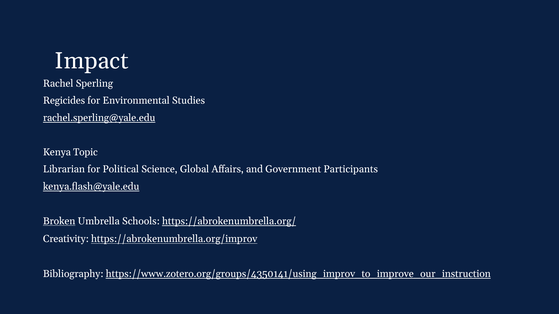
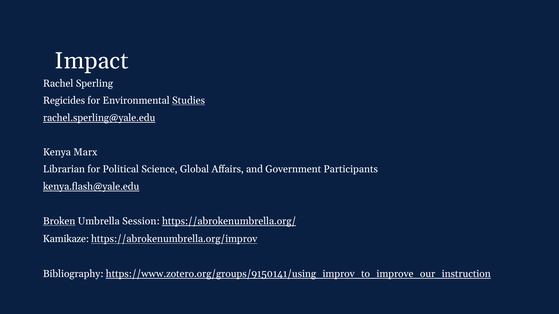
Studies underline: none -> present (189, 101)
Topic: Topic -> Marx (85, 152)
Schools: Schools -> Session (141, 221)
Creativity: Creativity -> Kamikaze (66, 239)
https://www.zotero.org/groups/4350141/using_improv_to_improve_our_instruction: https://www.zotero.org/groups/4350141/using_improv_to_improve_our_instruction -> https://www.zotero.org/groups/9150141/using_improv_to_improve_our_instruction (298, 274)
